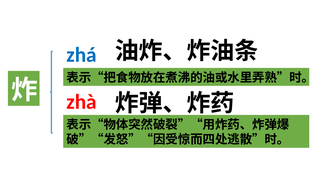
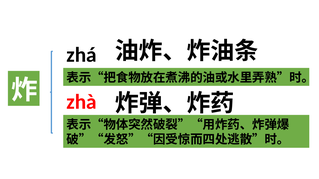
zhá colour: blue -> black (82, 55)
